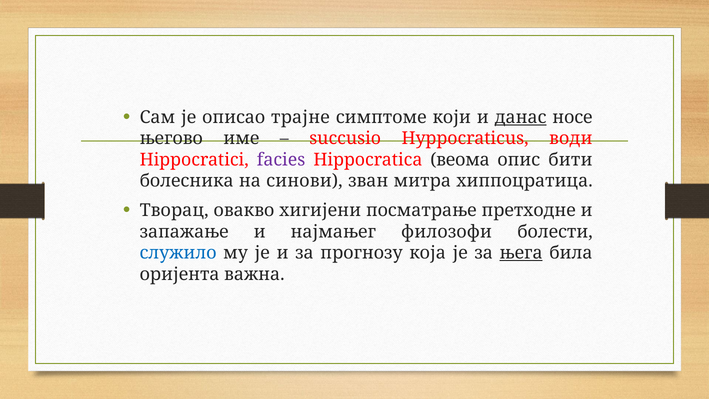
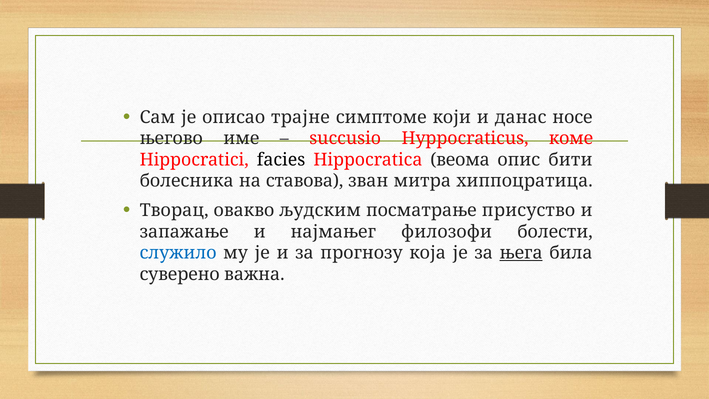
данас underline: present -> none (521, 117)
води: води -> коме (571, 138)
facies colour: purple -> black (281, 160)
синови: синови -> ставова (305, 181)
хигијени: хигијени -> људским (320, 210)
претходне: претходне -> присуство (529, 210)
оријента: оријента -> суверено (180, 274)
